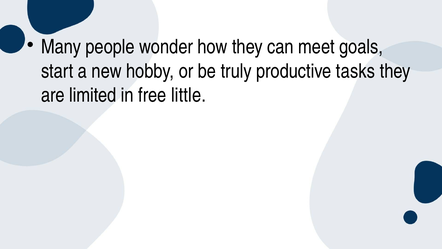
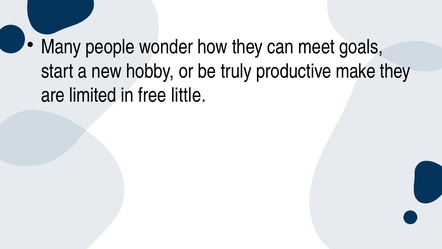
tasks: tasks -> make (356, 71)
